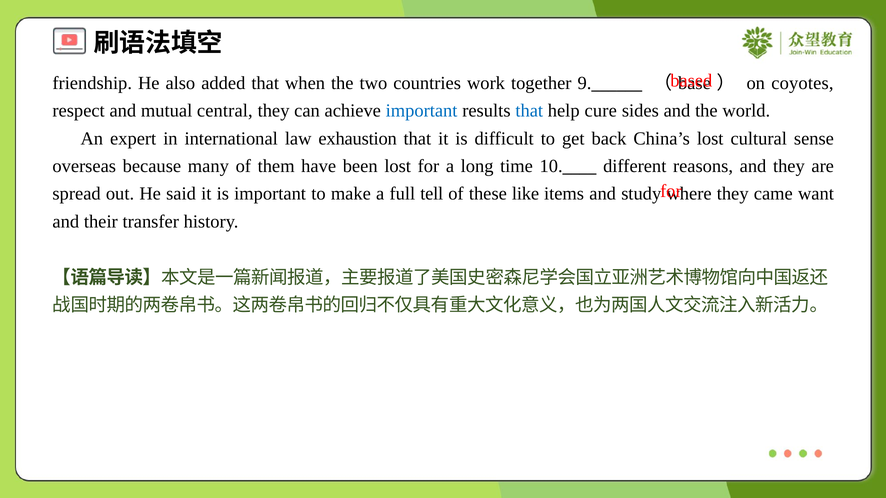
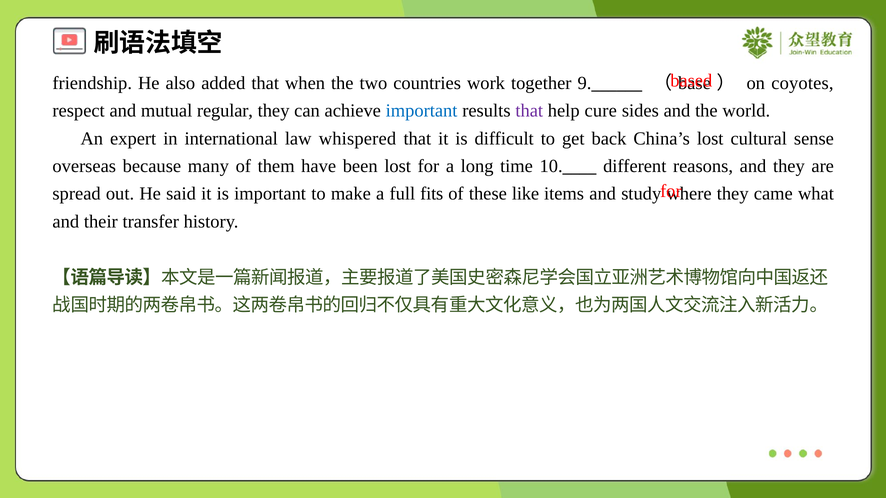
central: central -> regular (225, 111)
that colour: blue -> purple (529, 111)
exhaustion: exhaustion -> whispered (357, 139)
tell: tell -> fits (432, 194)
want: want -> what (816, 194)
